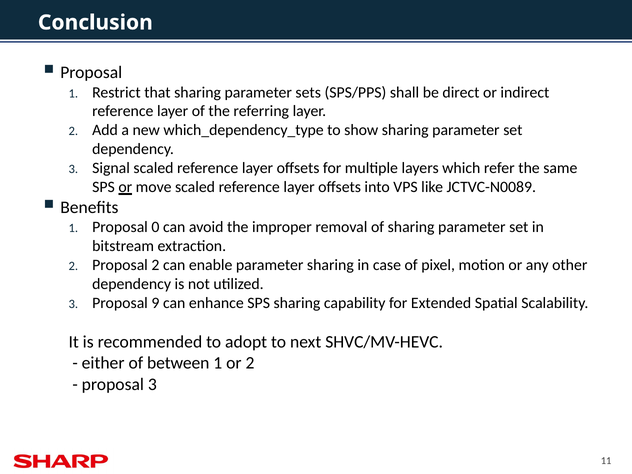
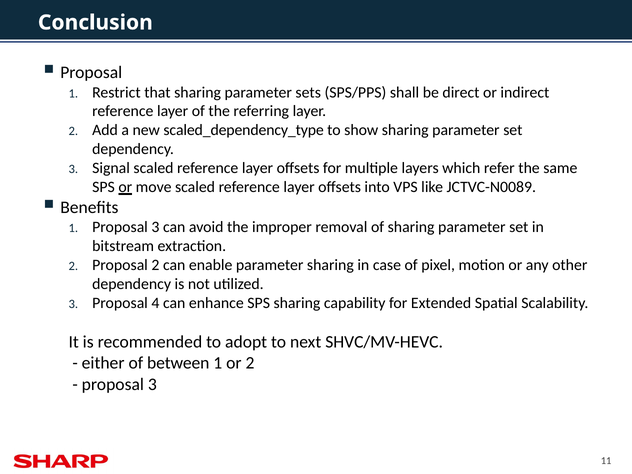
which_dependency_type: which_dependency_type -> scaled_dependency_type (244, 130)
1 Proposal 0: 0 -> 3 (155, 227)
9: 9 -> 4 (155, 303)
